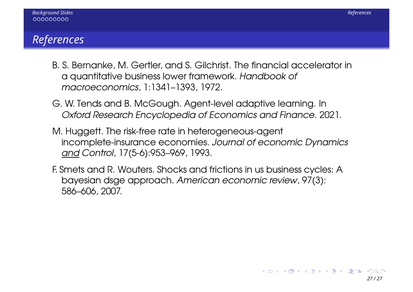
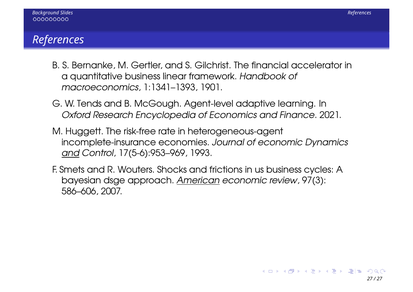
lower: lower -> linear (175, 77)
1972: 1972 -> 1901 (211, 87)
American underline: none -> present (198, 181)
